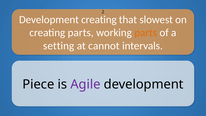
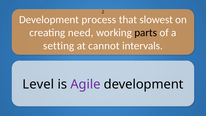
Development creating: creating -> process (99, 20)
creating parts: parts -> need (81, 33)
parts colour: orange -> black (146, 33)
Piece: Piece -> Level (38, 84)
